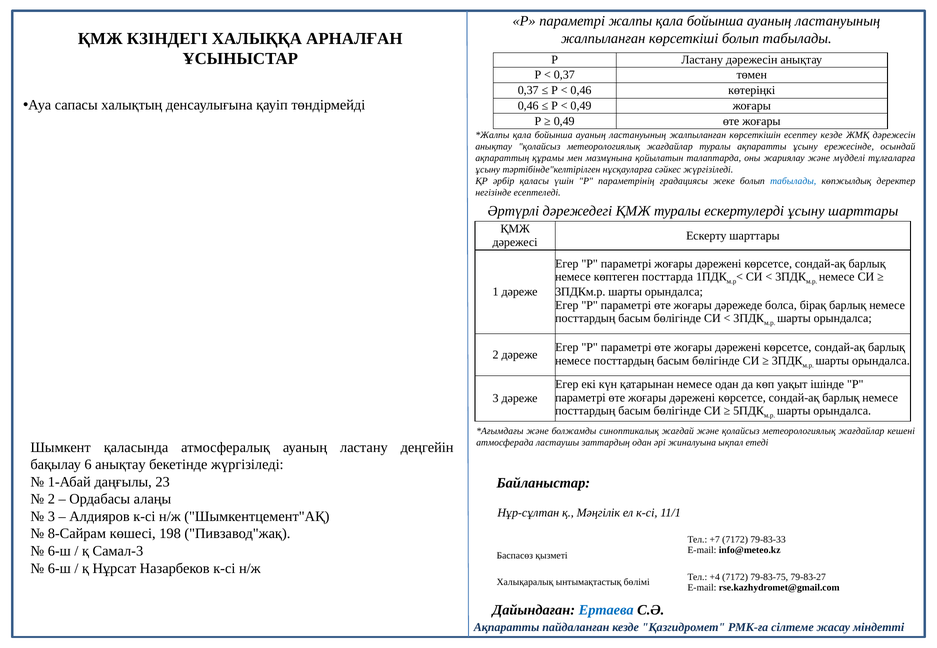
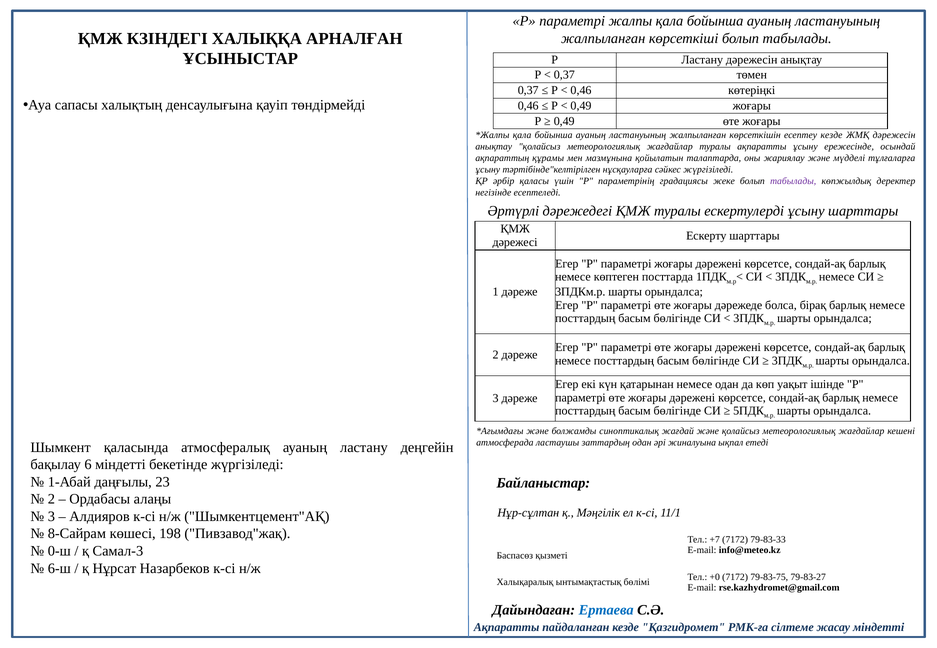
табылады colour: blue -> purple (793, 181)
6 анықтау: анықтау -> міндетті (120, 465)
6-ш: 6-ш -> 0-ш (59, 552)
+4: +4 -> +0 (715, 578)
